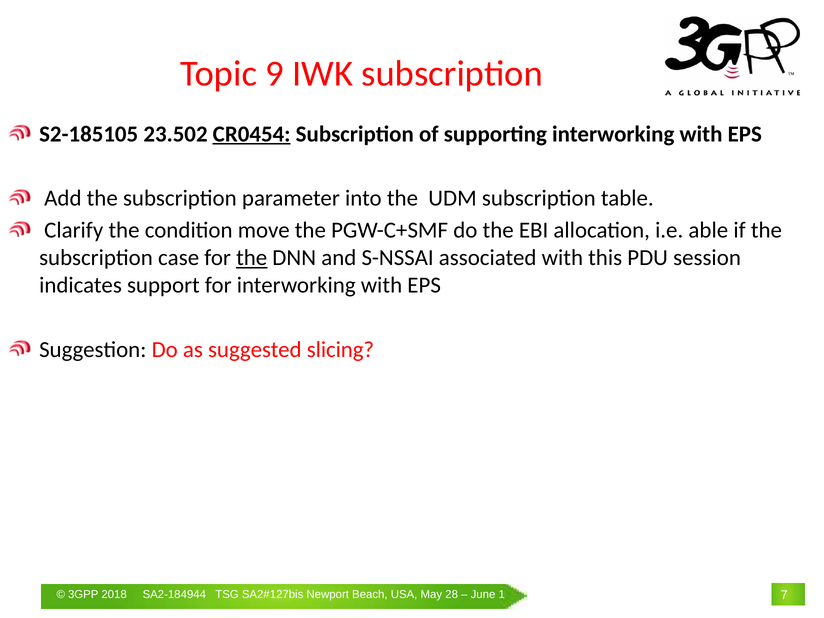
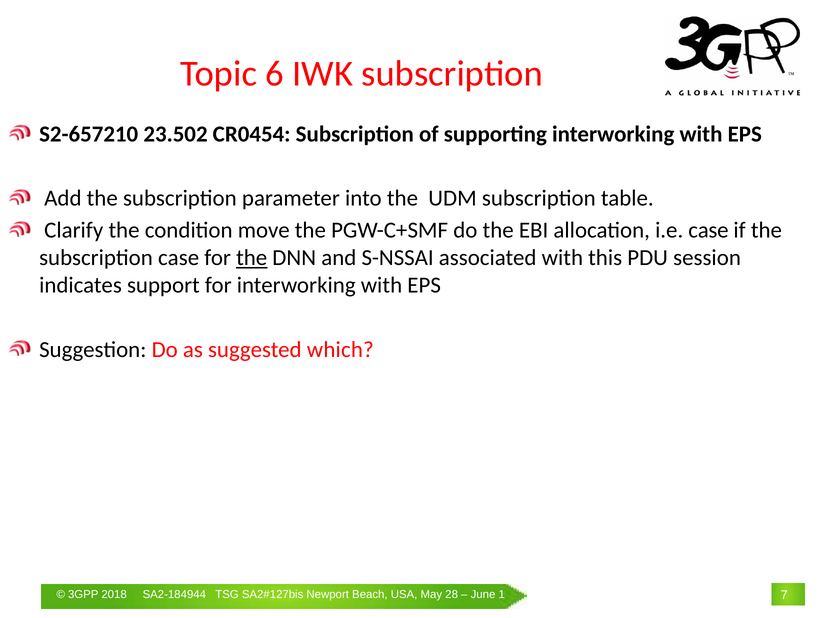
9: 9 -> 6 (275, 74)
S2-185105: S2-185105 -> S2-657210 (89, 134)
CR0454 underline: present -> none (252, 134)
i.e able: able -> case (708, 230)
slicing: slicing -> which (340, 349)
